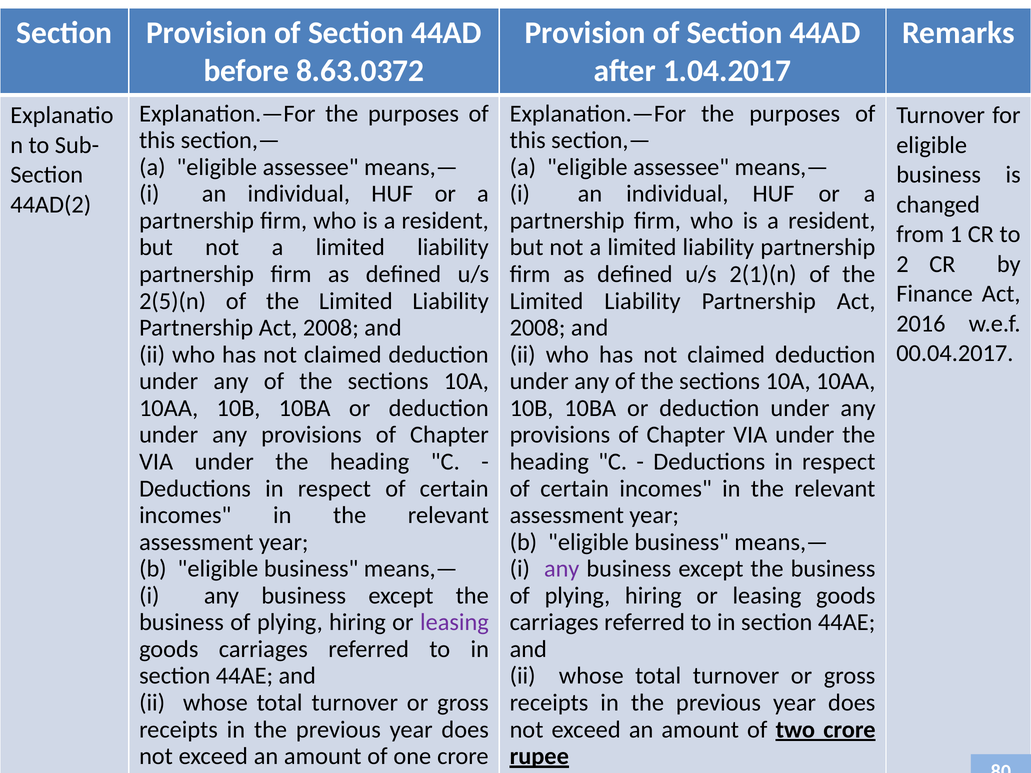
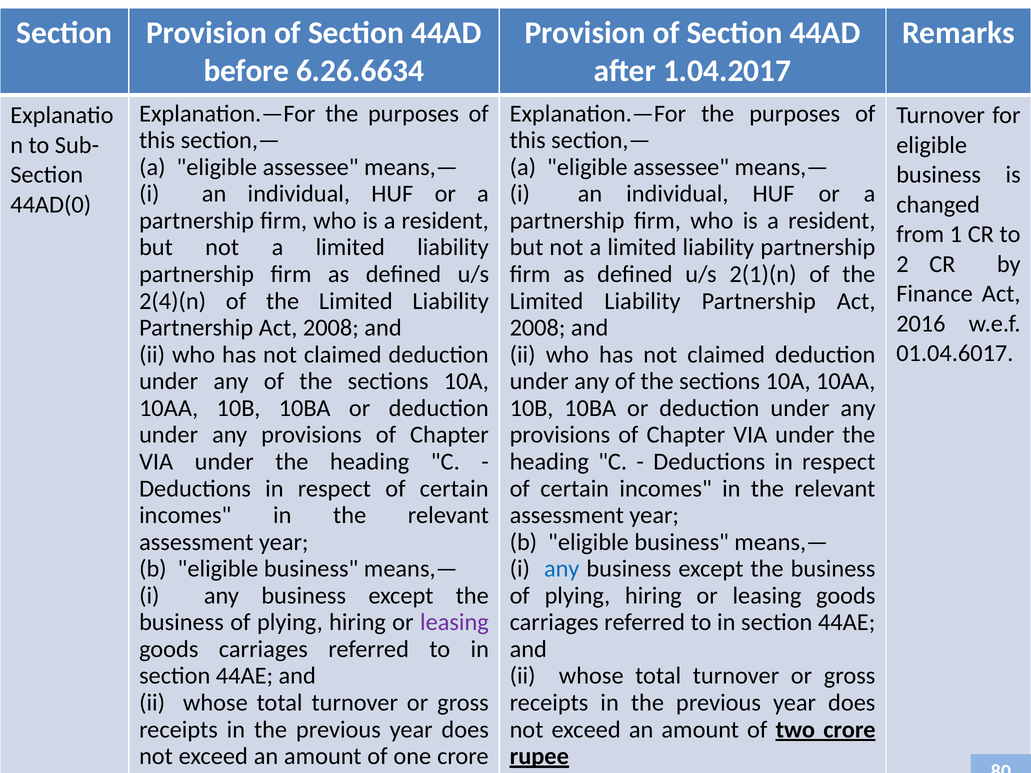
8.63.0372: 8.63.0372 -> 6.26.6634 (360, 71)
44AD(2: 44AD(2 -> 44AD(0 (51, 205)
2(5)(n: 2(5)(n -> 2(4)(n (173, 301)
00.04.2017: 00.04.2017 -> 01.04.6017 (955, 353)
any colour: purple -> blue (562, 569)
